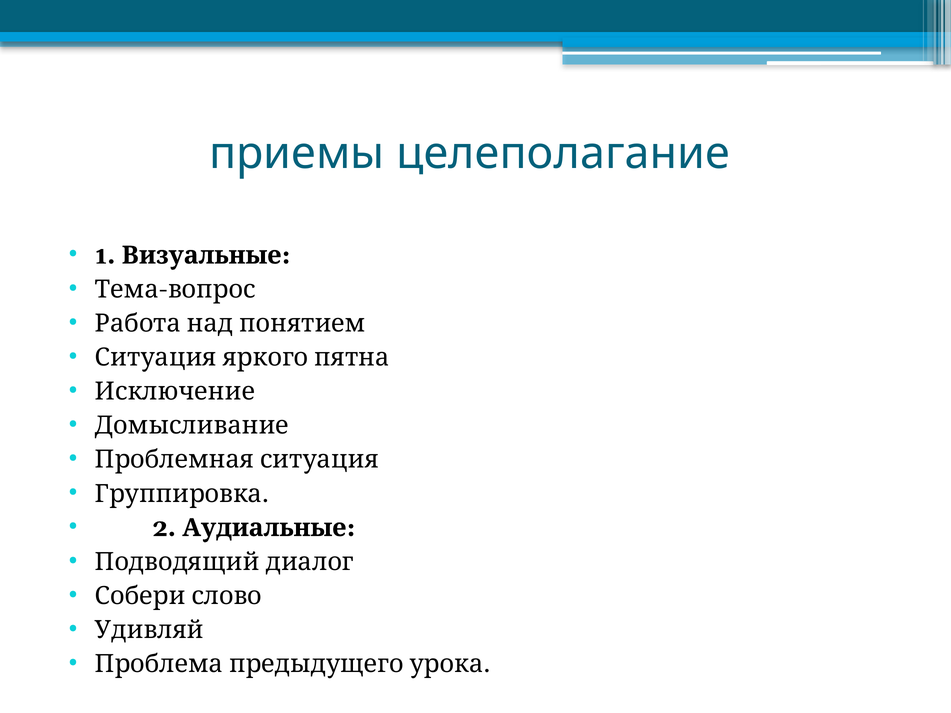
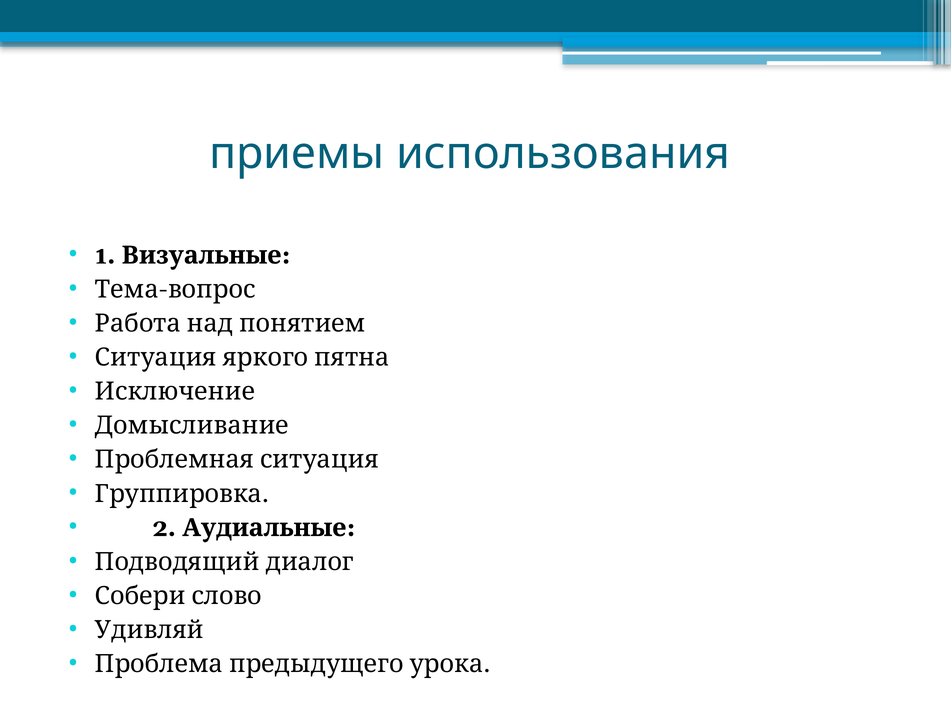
целеполагание: целеполагание -> использования (563, 154)
